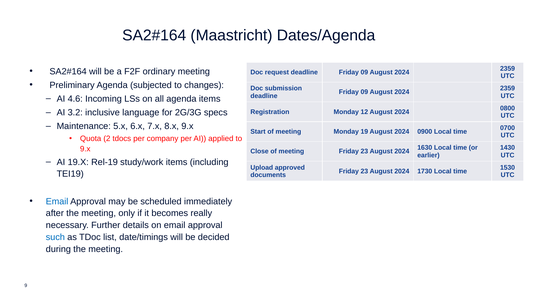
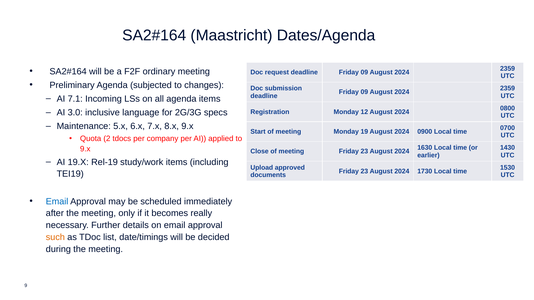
4.6: 4.6 -> 7.1 (75, 99)
3.2: 3.2 -> 3.0 (75, 113)
such colour: blue -> orange (55, 237)
